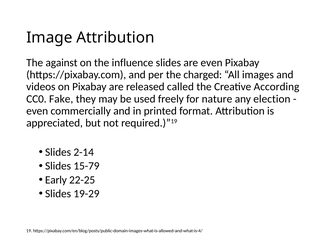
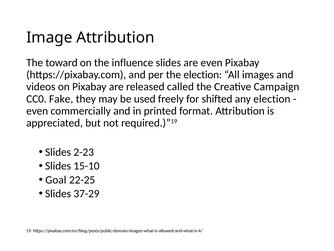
against: against -> toward (62, 63)
the charged: charged -> election (203, 75)
According: According -> Campaign (277, 87)
nature: nature -> shifted (217, 99)
2-14: 2-14 -> 2-23 (84, 152)
15-79: 15-79 -> 15-10 (86, 166)
Early: Early -> Goal (56, 179)
19-29: 19-29 -> 37-29 (86, 193)
